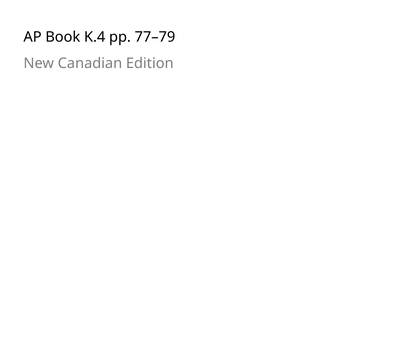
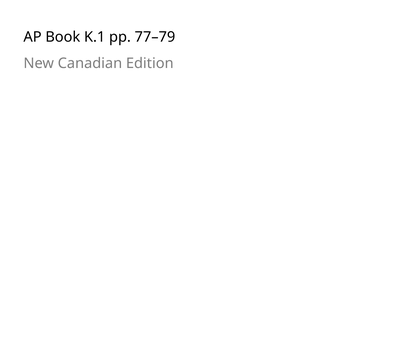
K.4: K.4 -> K.1 (95, 37)
